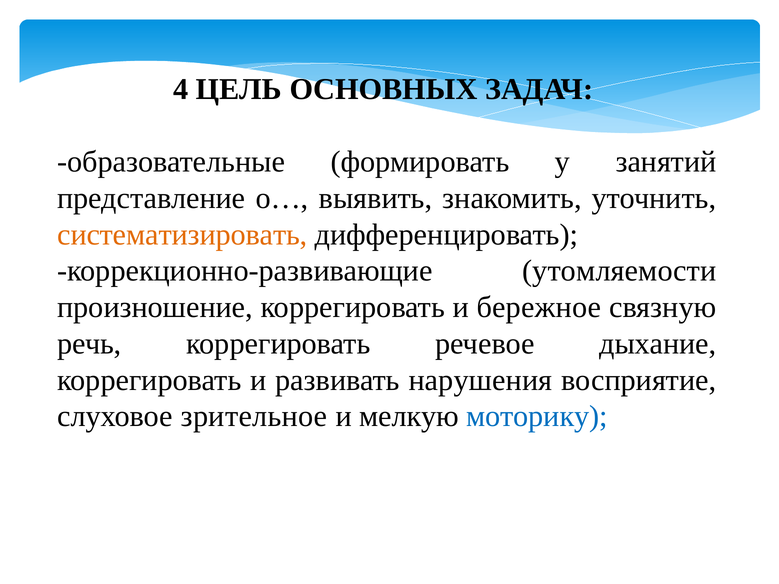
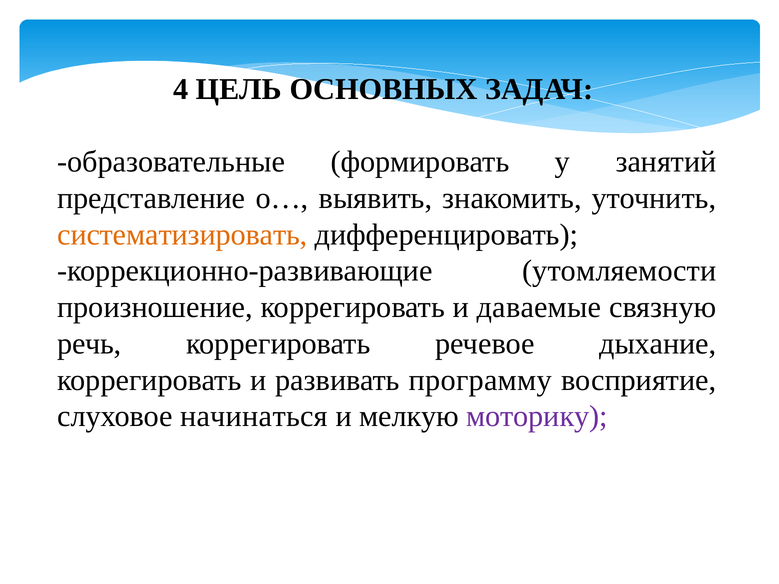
бережное: бережное -> даваемые (539, 307)
нарушения: нарушения -> программу (480, 380)
зрительное: зрительное -> начинаться (254, 417)
моторику colour: blue -> purple (537, 417)
